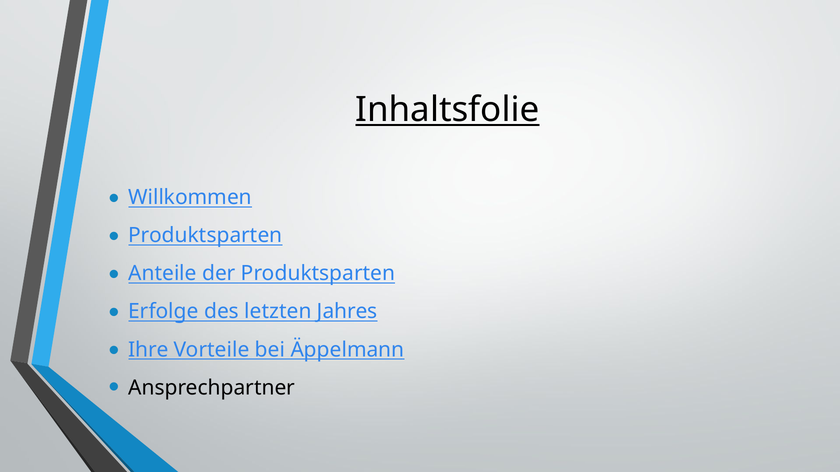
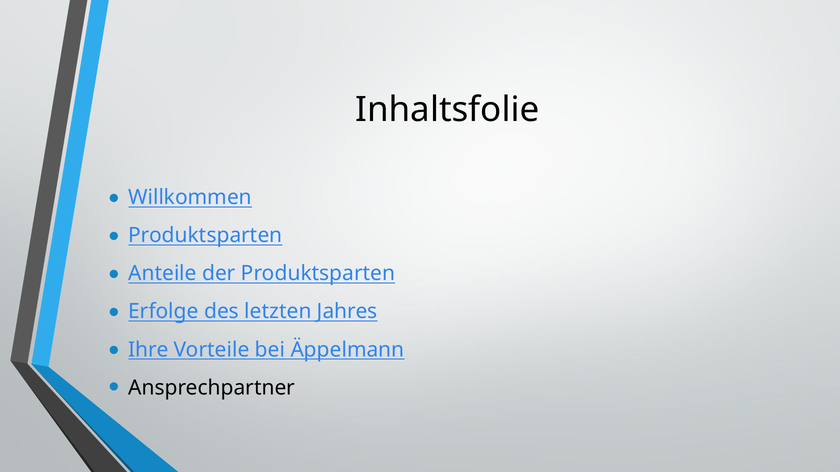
Inhaltsfolie underline: present -> none (447, 110)
